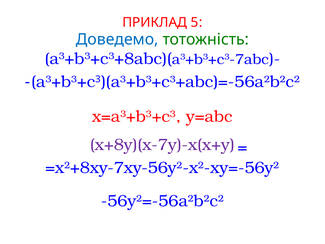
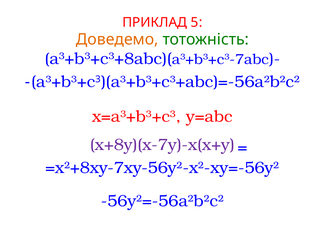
Доведемо colour: blue -> orange (117, 39)
